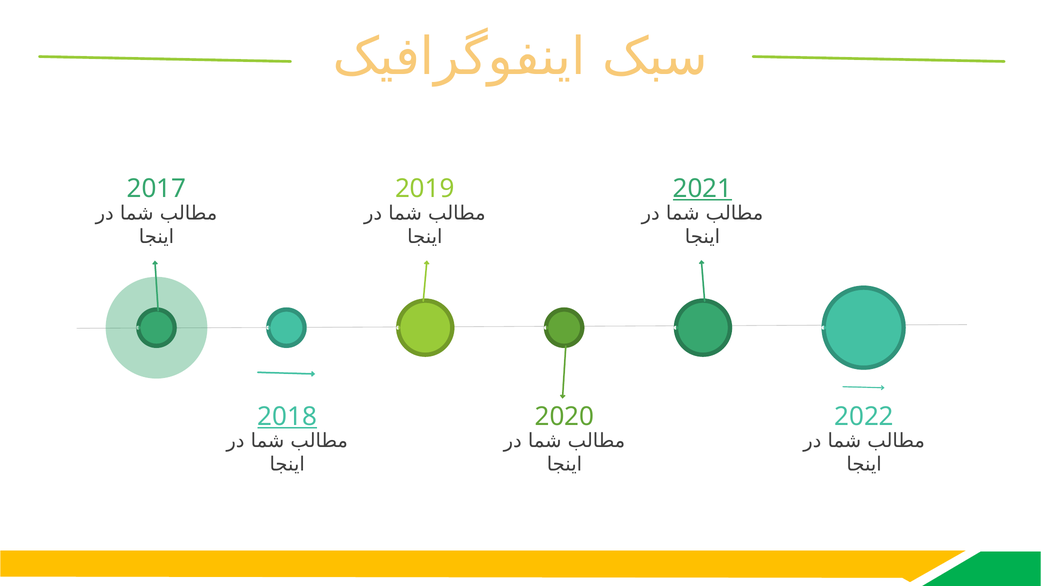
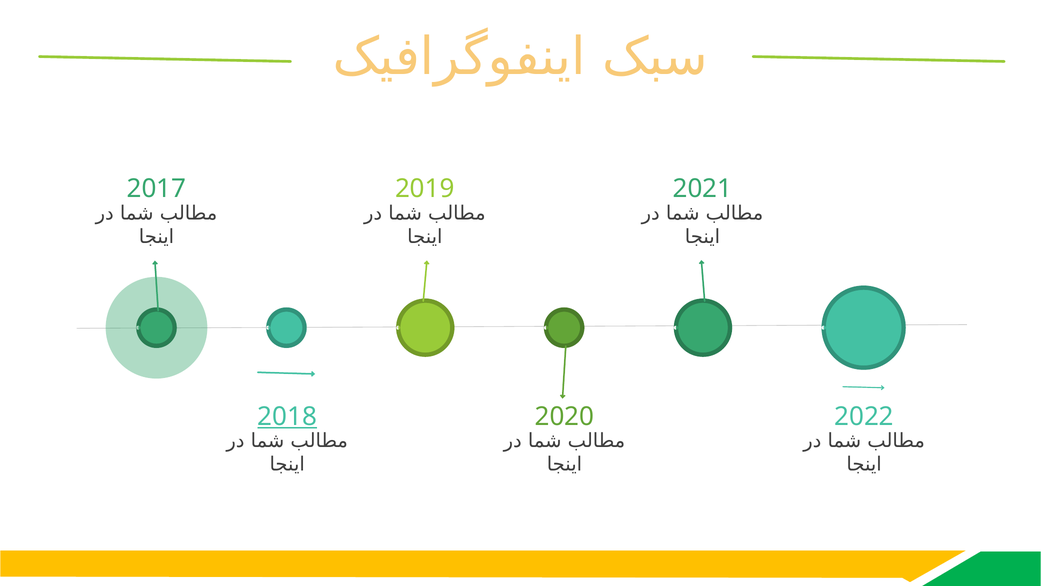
2021 underline: present -> none (702, 189)
